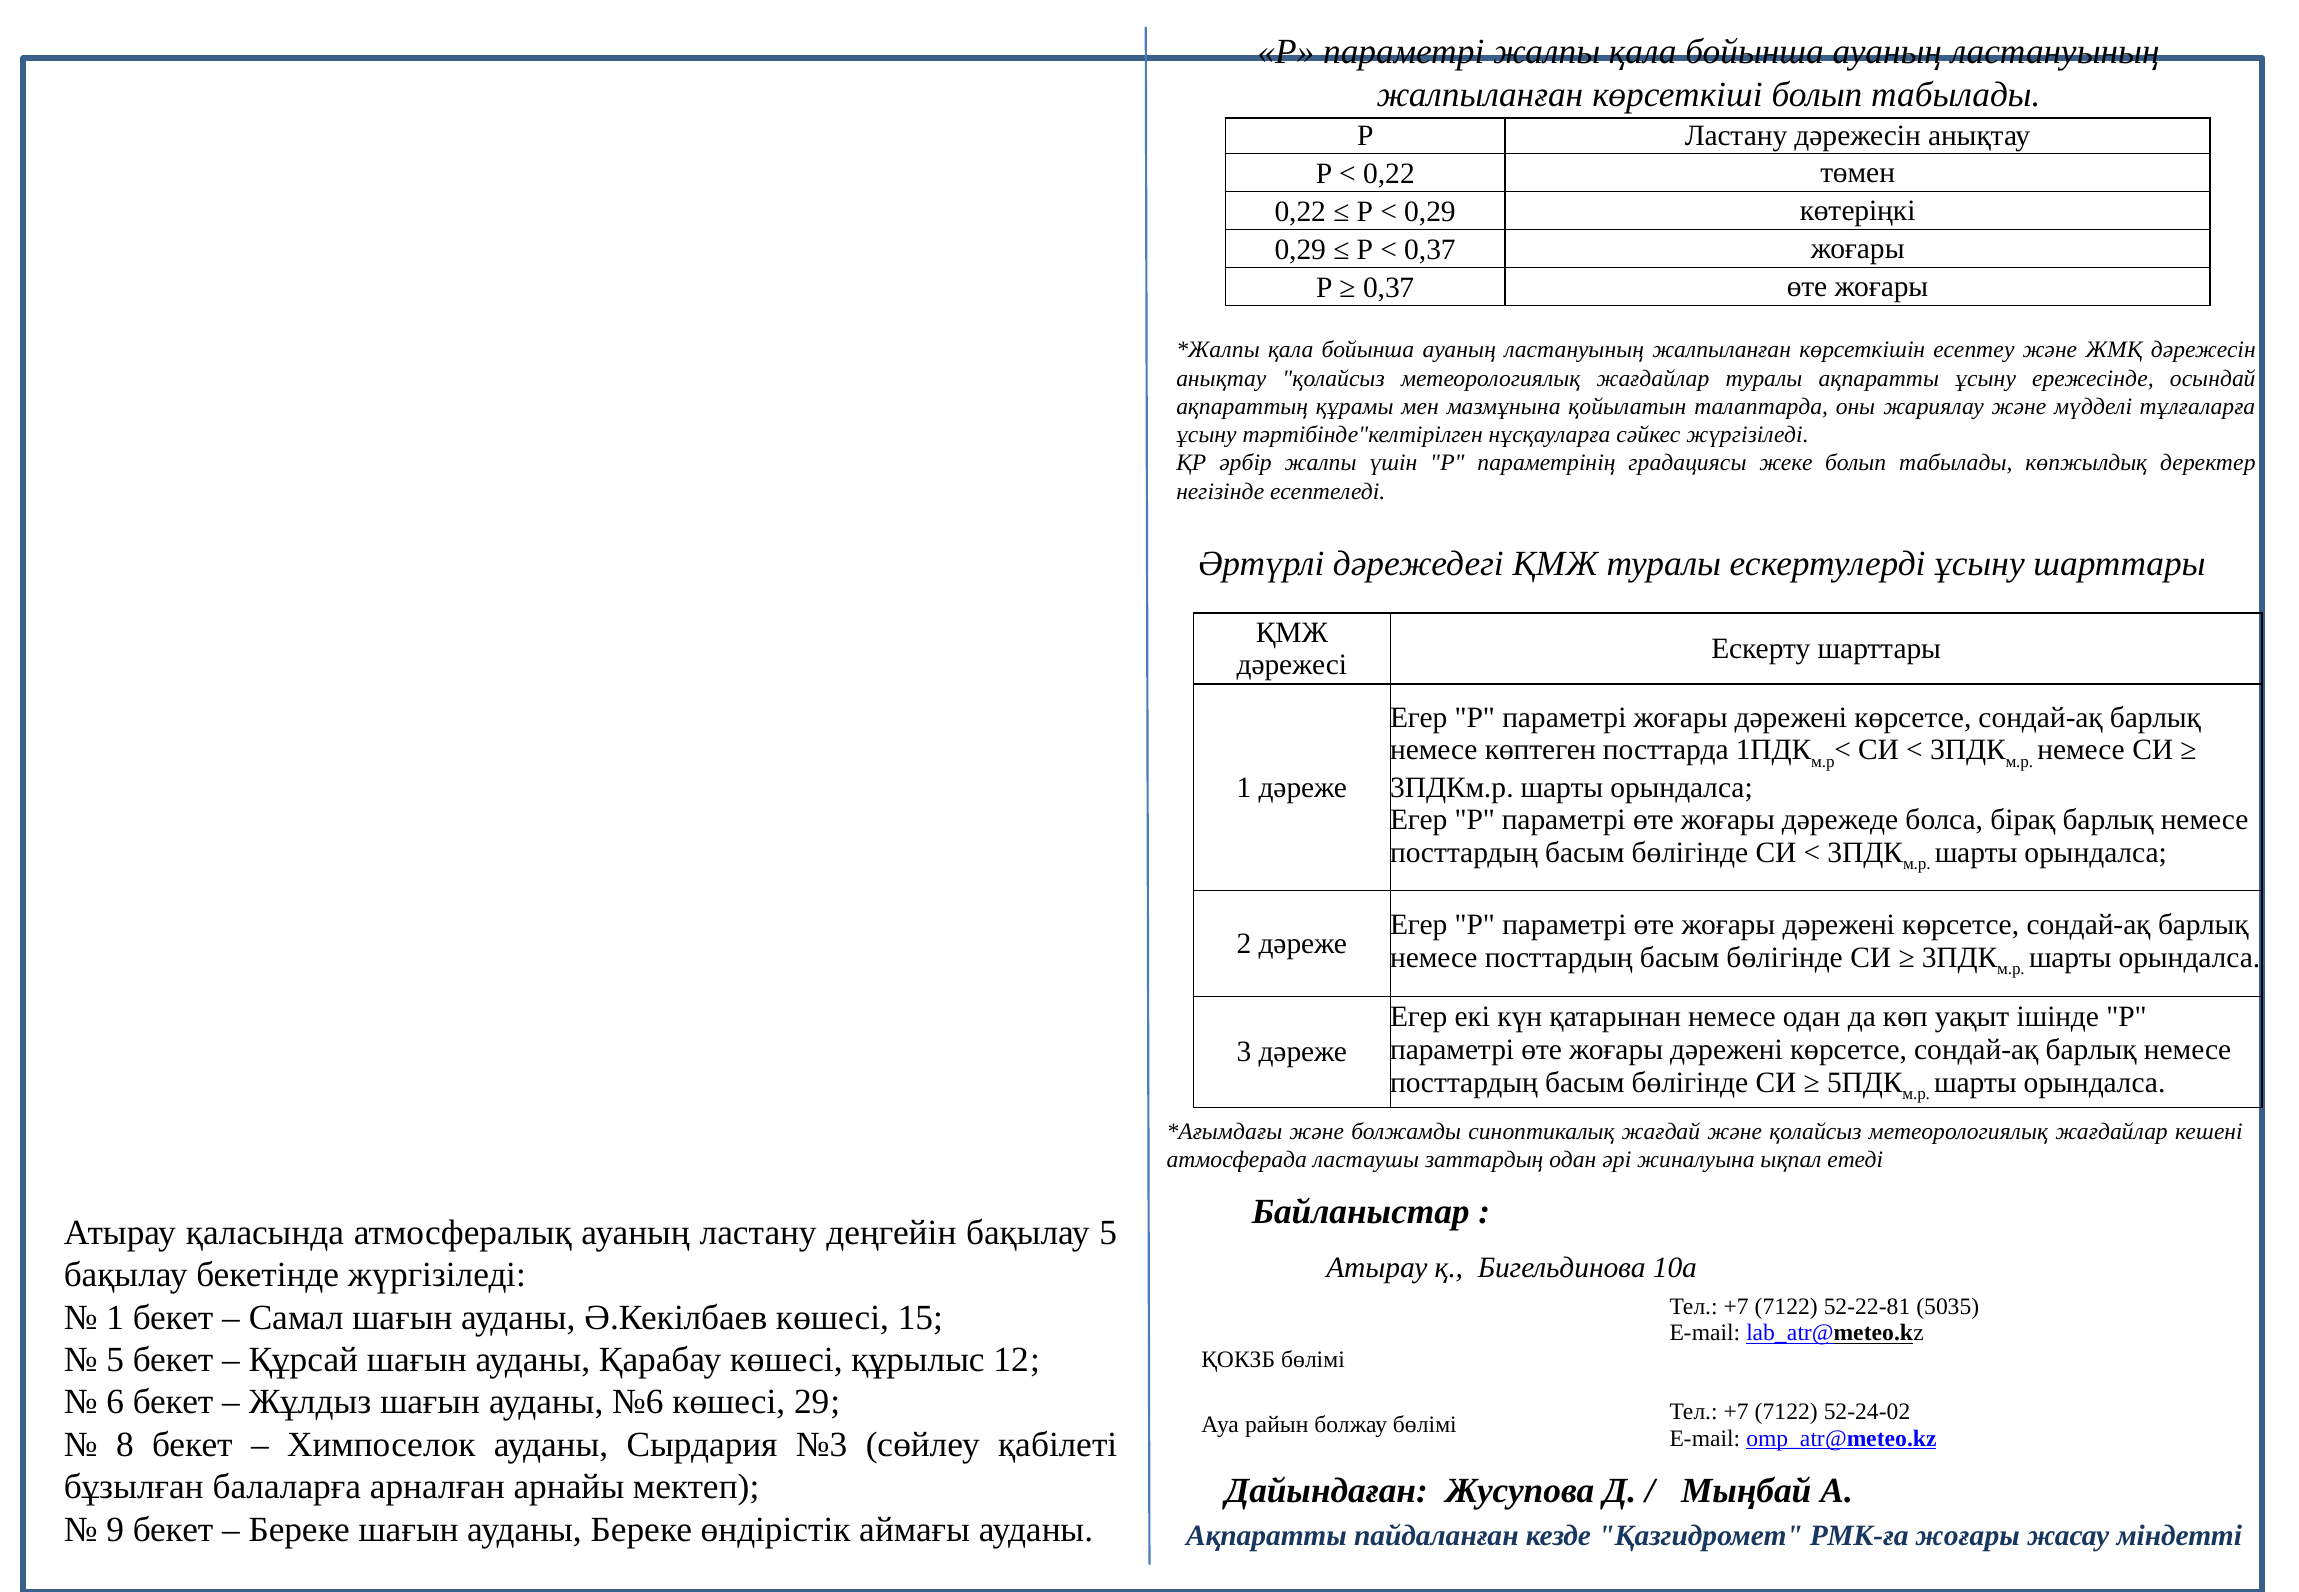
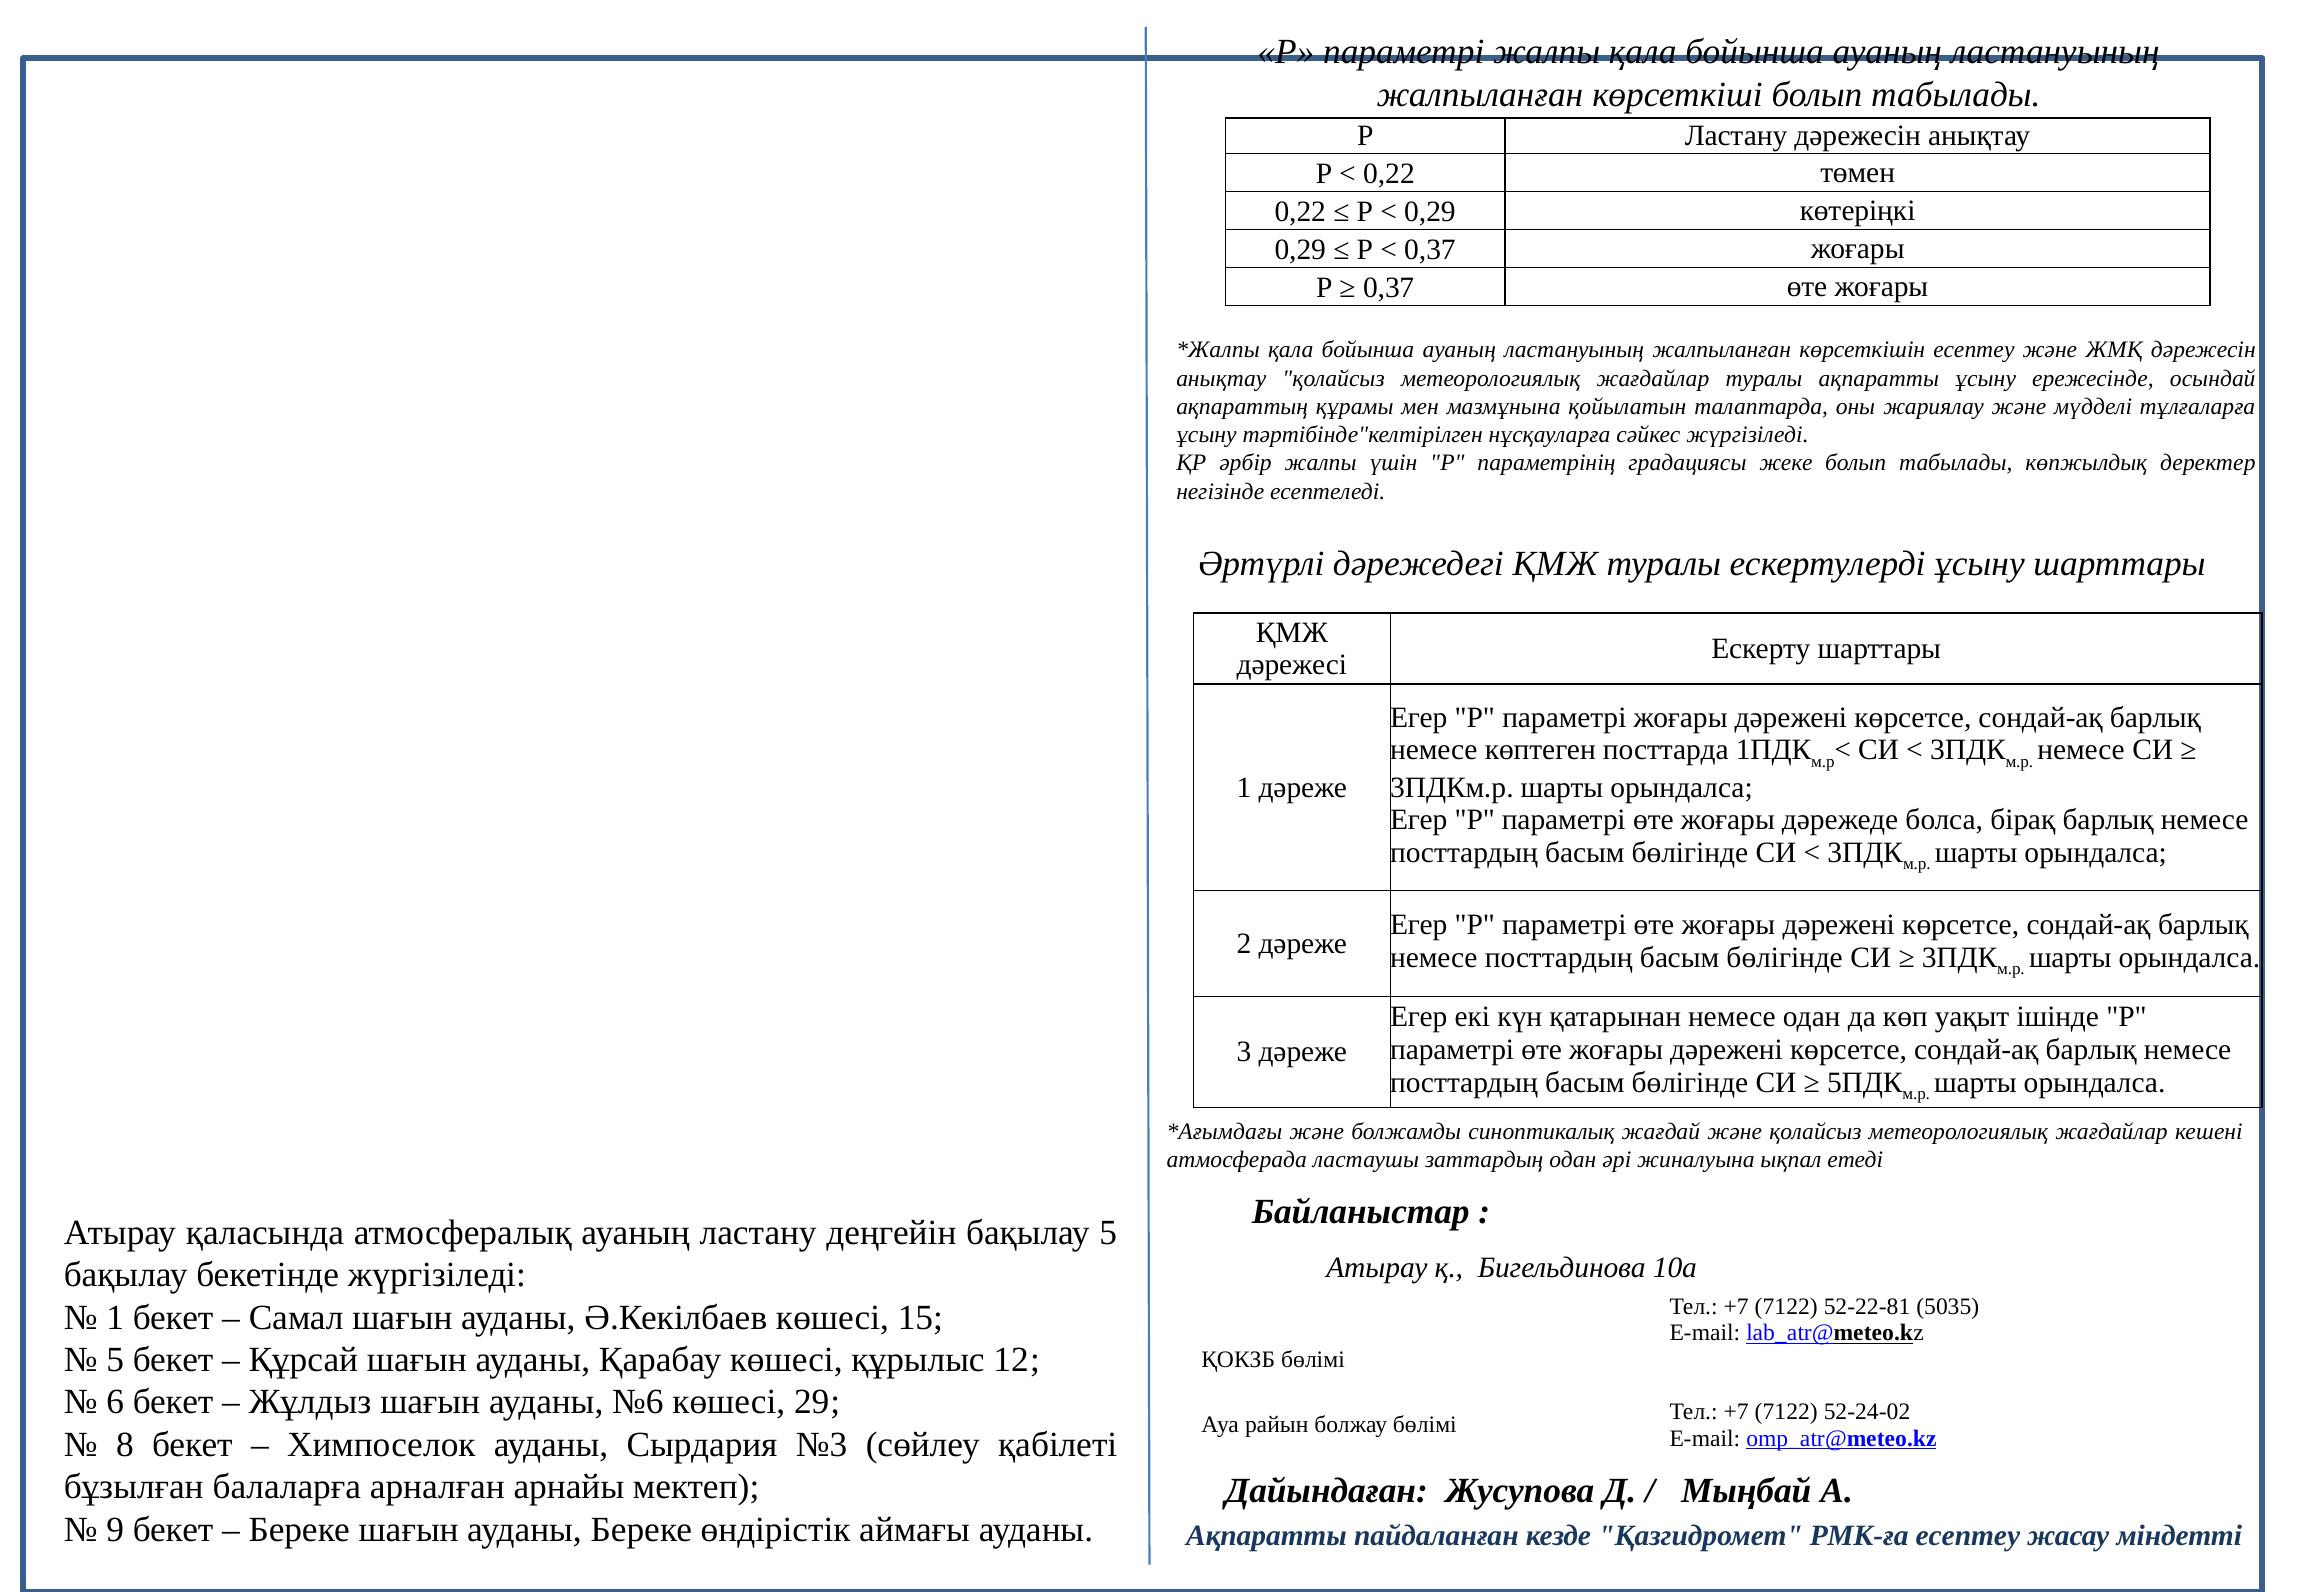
РМК-ға жоғары: жоғары -> есептеу (1968, 1535)
